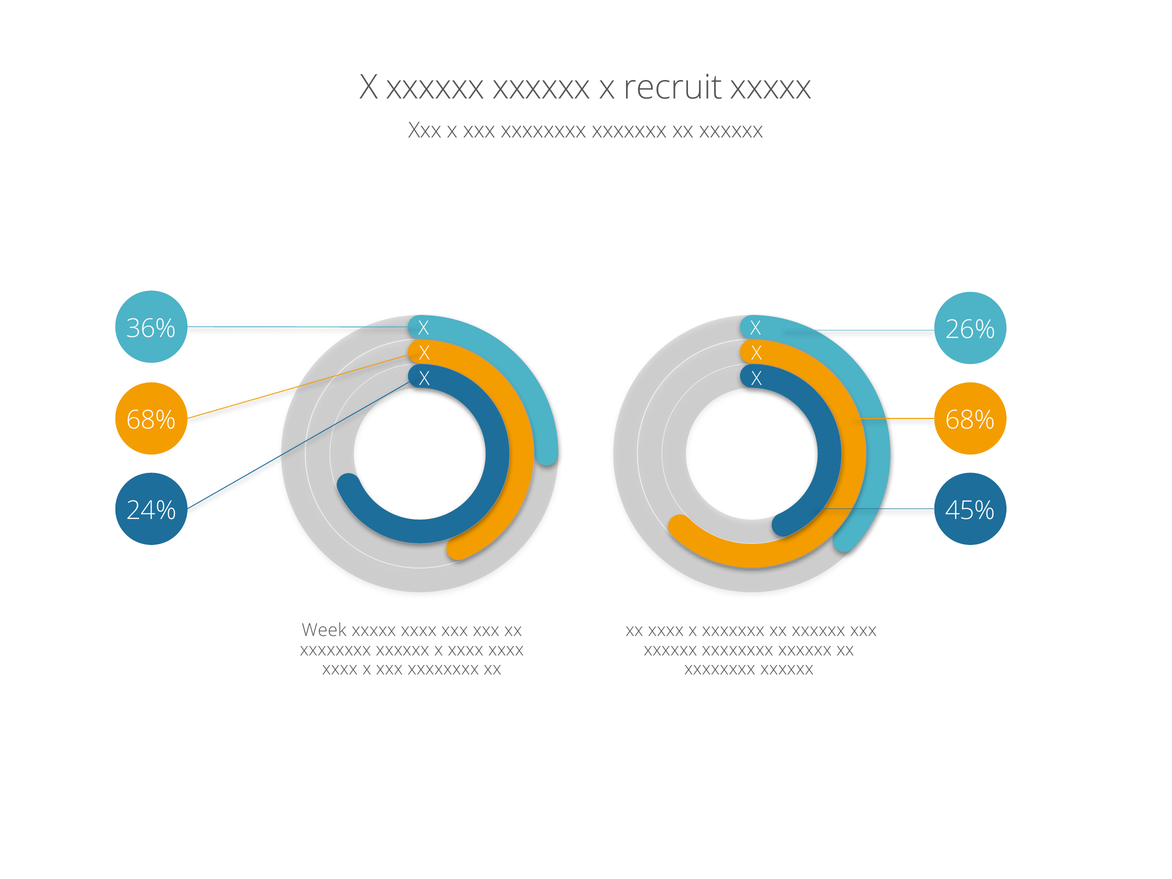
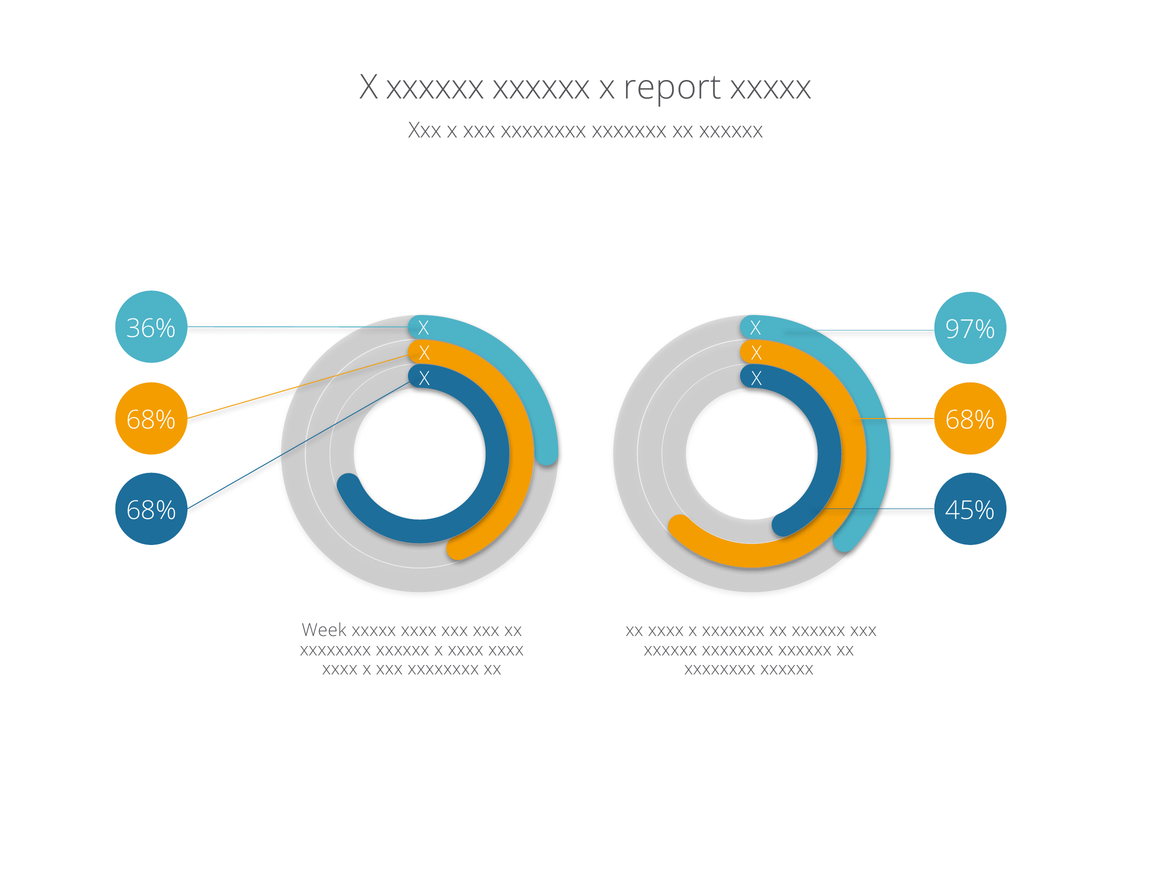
recruit: recruit -> report (673, 88)
26%: 26% -> 97% (970, 330)
24%: 24% -> 68% (151, 511)
